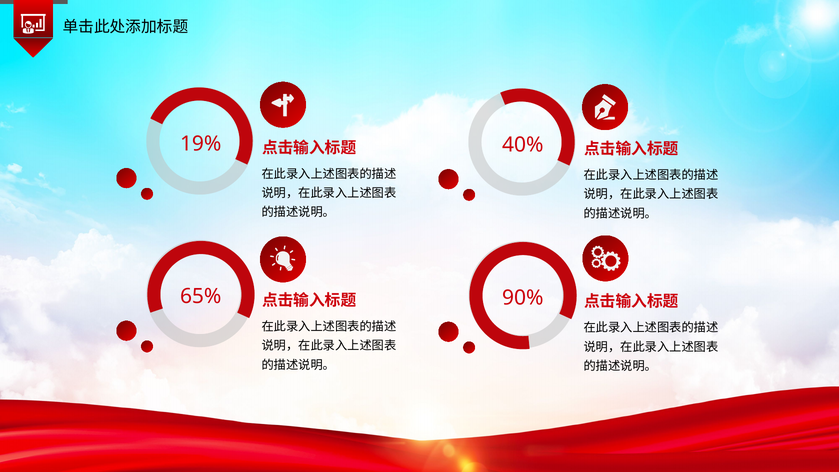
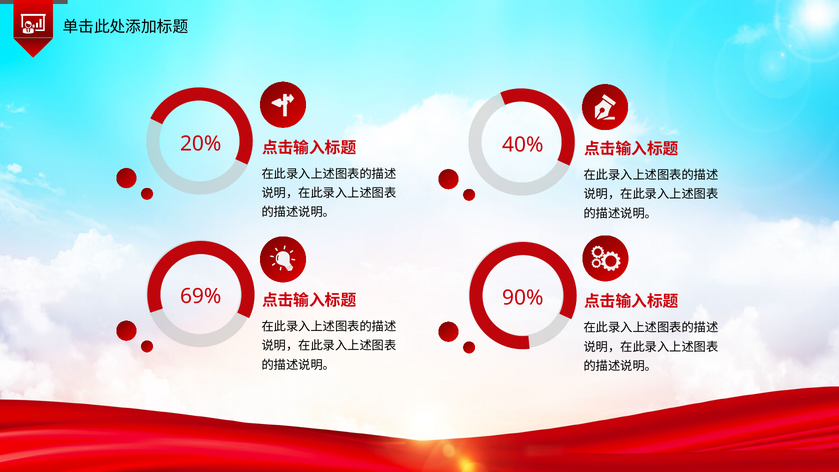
19%: 19% -> 20% (201, 144)
65%: 65% -> 69% (201, 296)
